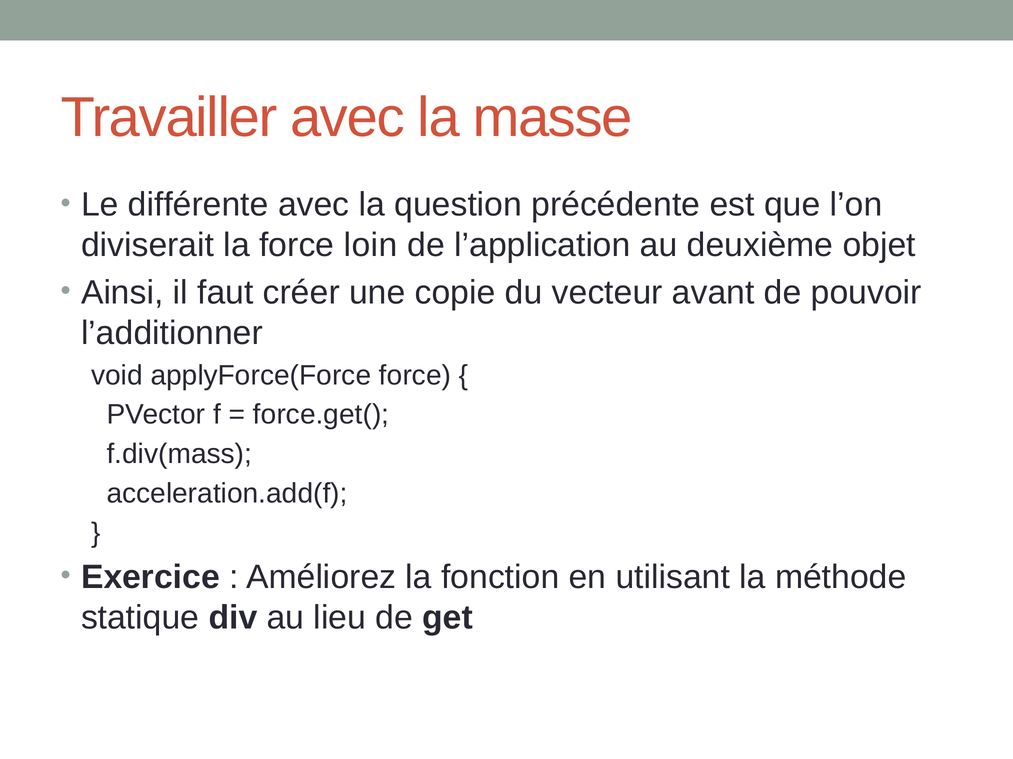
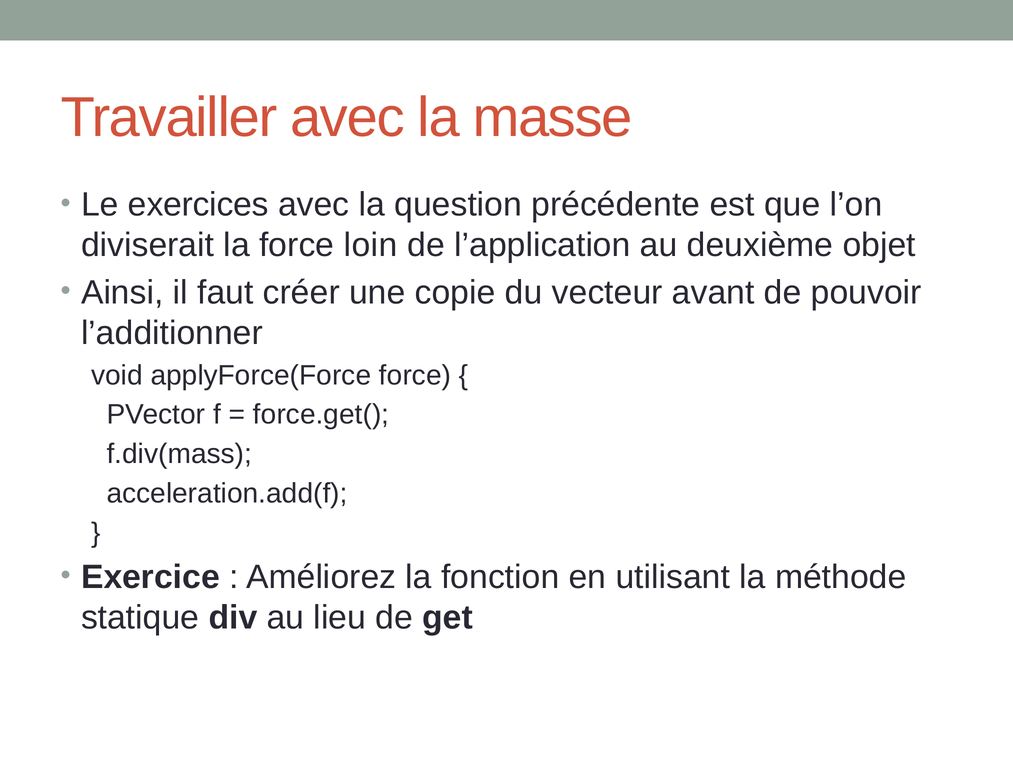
différente: différente -> exercices (198, 205)
